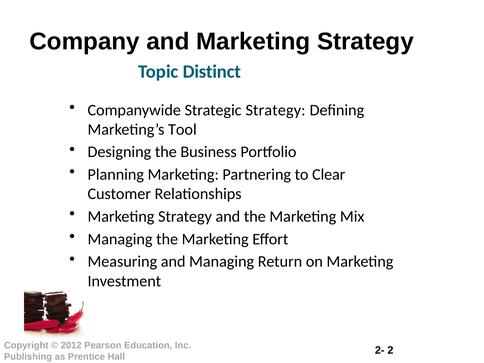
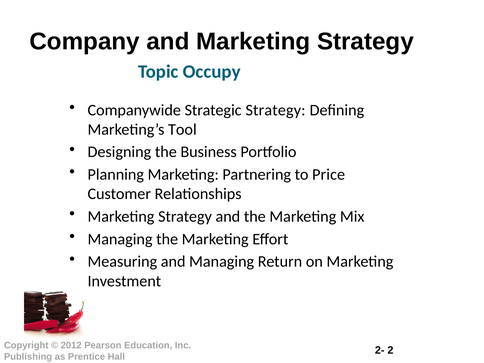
Distinct: Distinct -> Occupy (212, 71)
Clear: Clear -> Price (329, 175)
